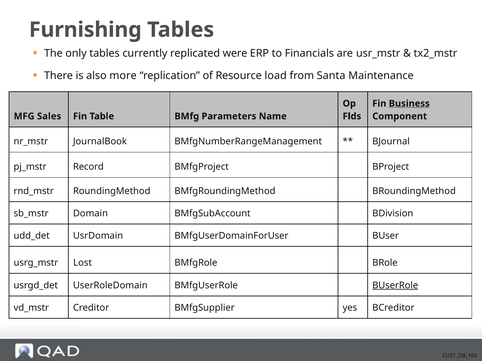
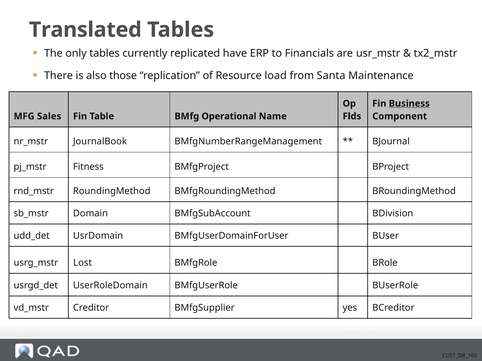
Furnishing: Furnishing -> Translated (85, 30)
were: were -> have (235, 53)
more: more -> those (123, 76)
Parameters: Parameters -> Operational (229, 116)
Record: Record -> Fitness (88, 167)
BUserRole underline: present -> none (395, 286)
